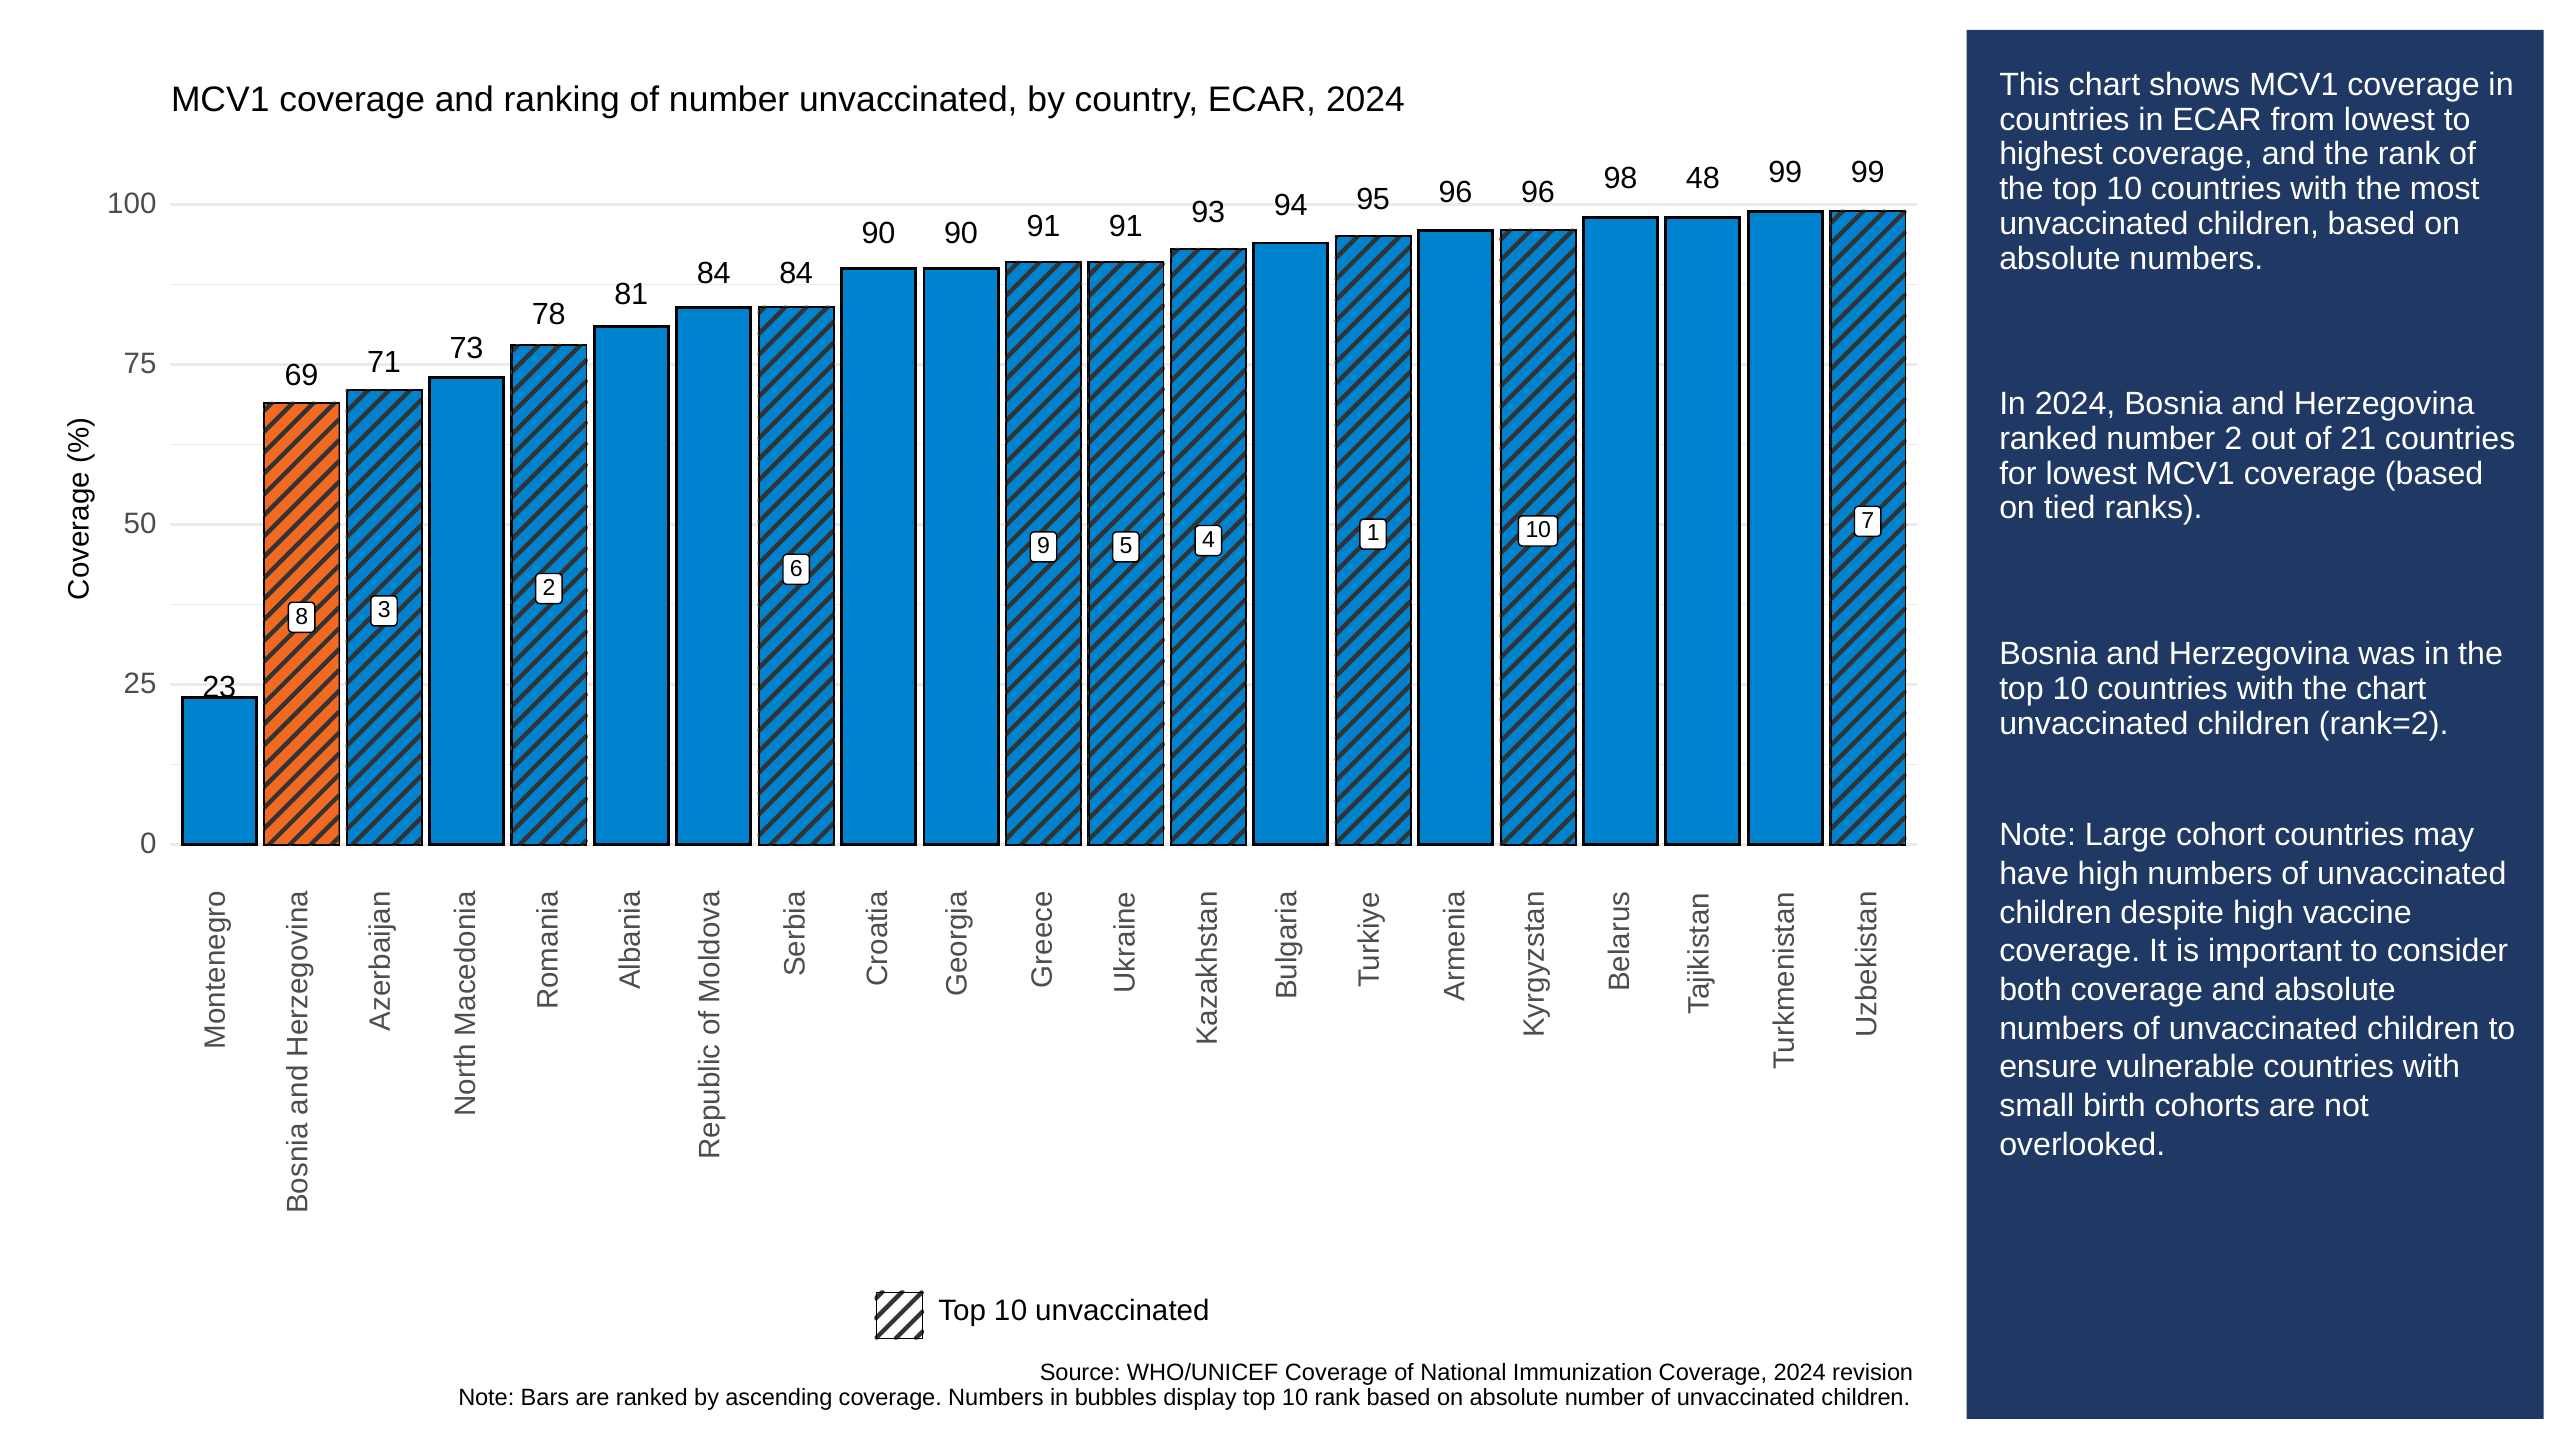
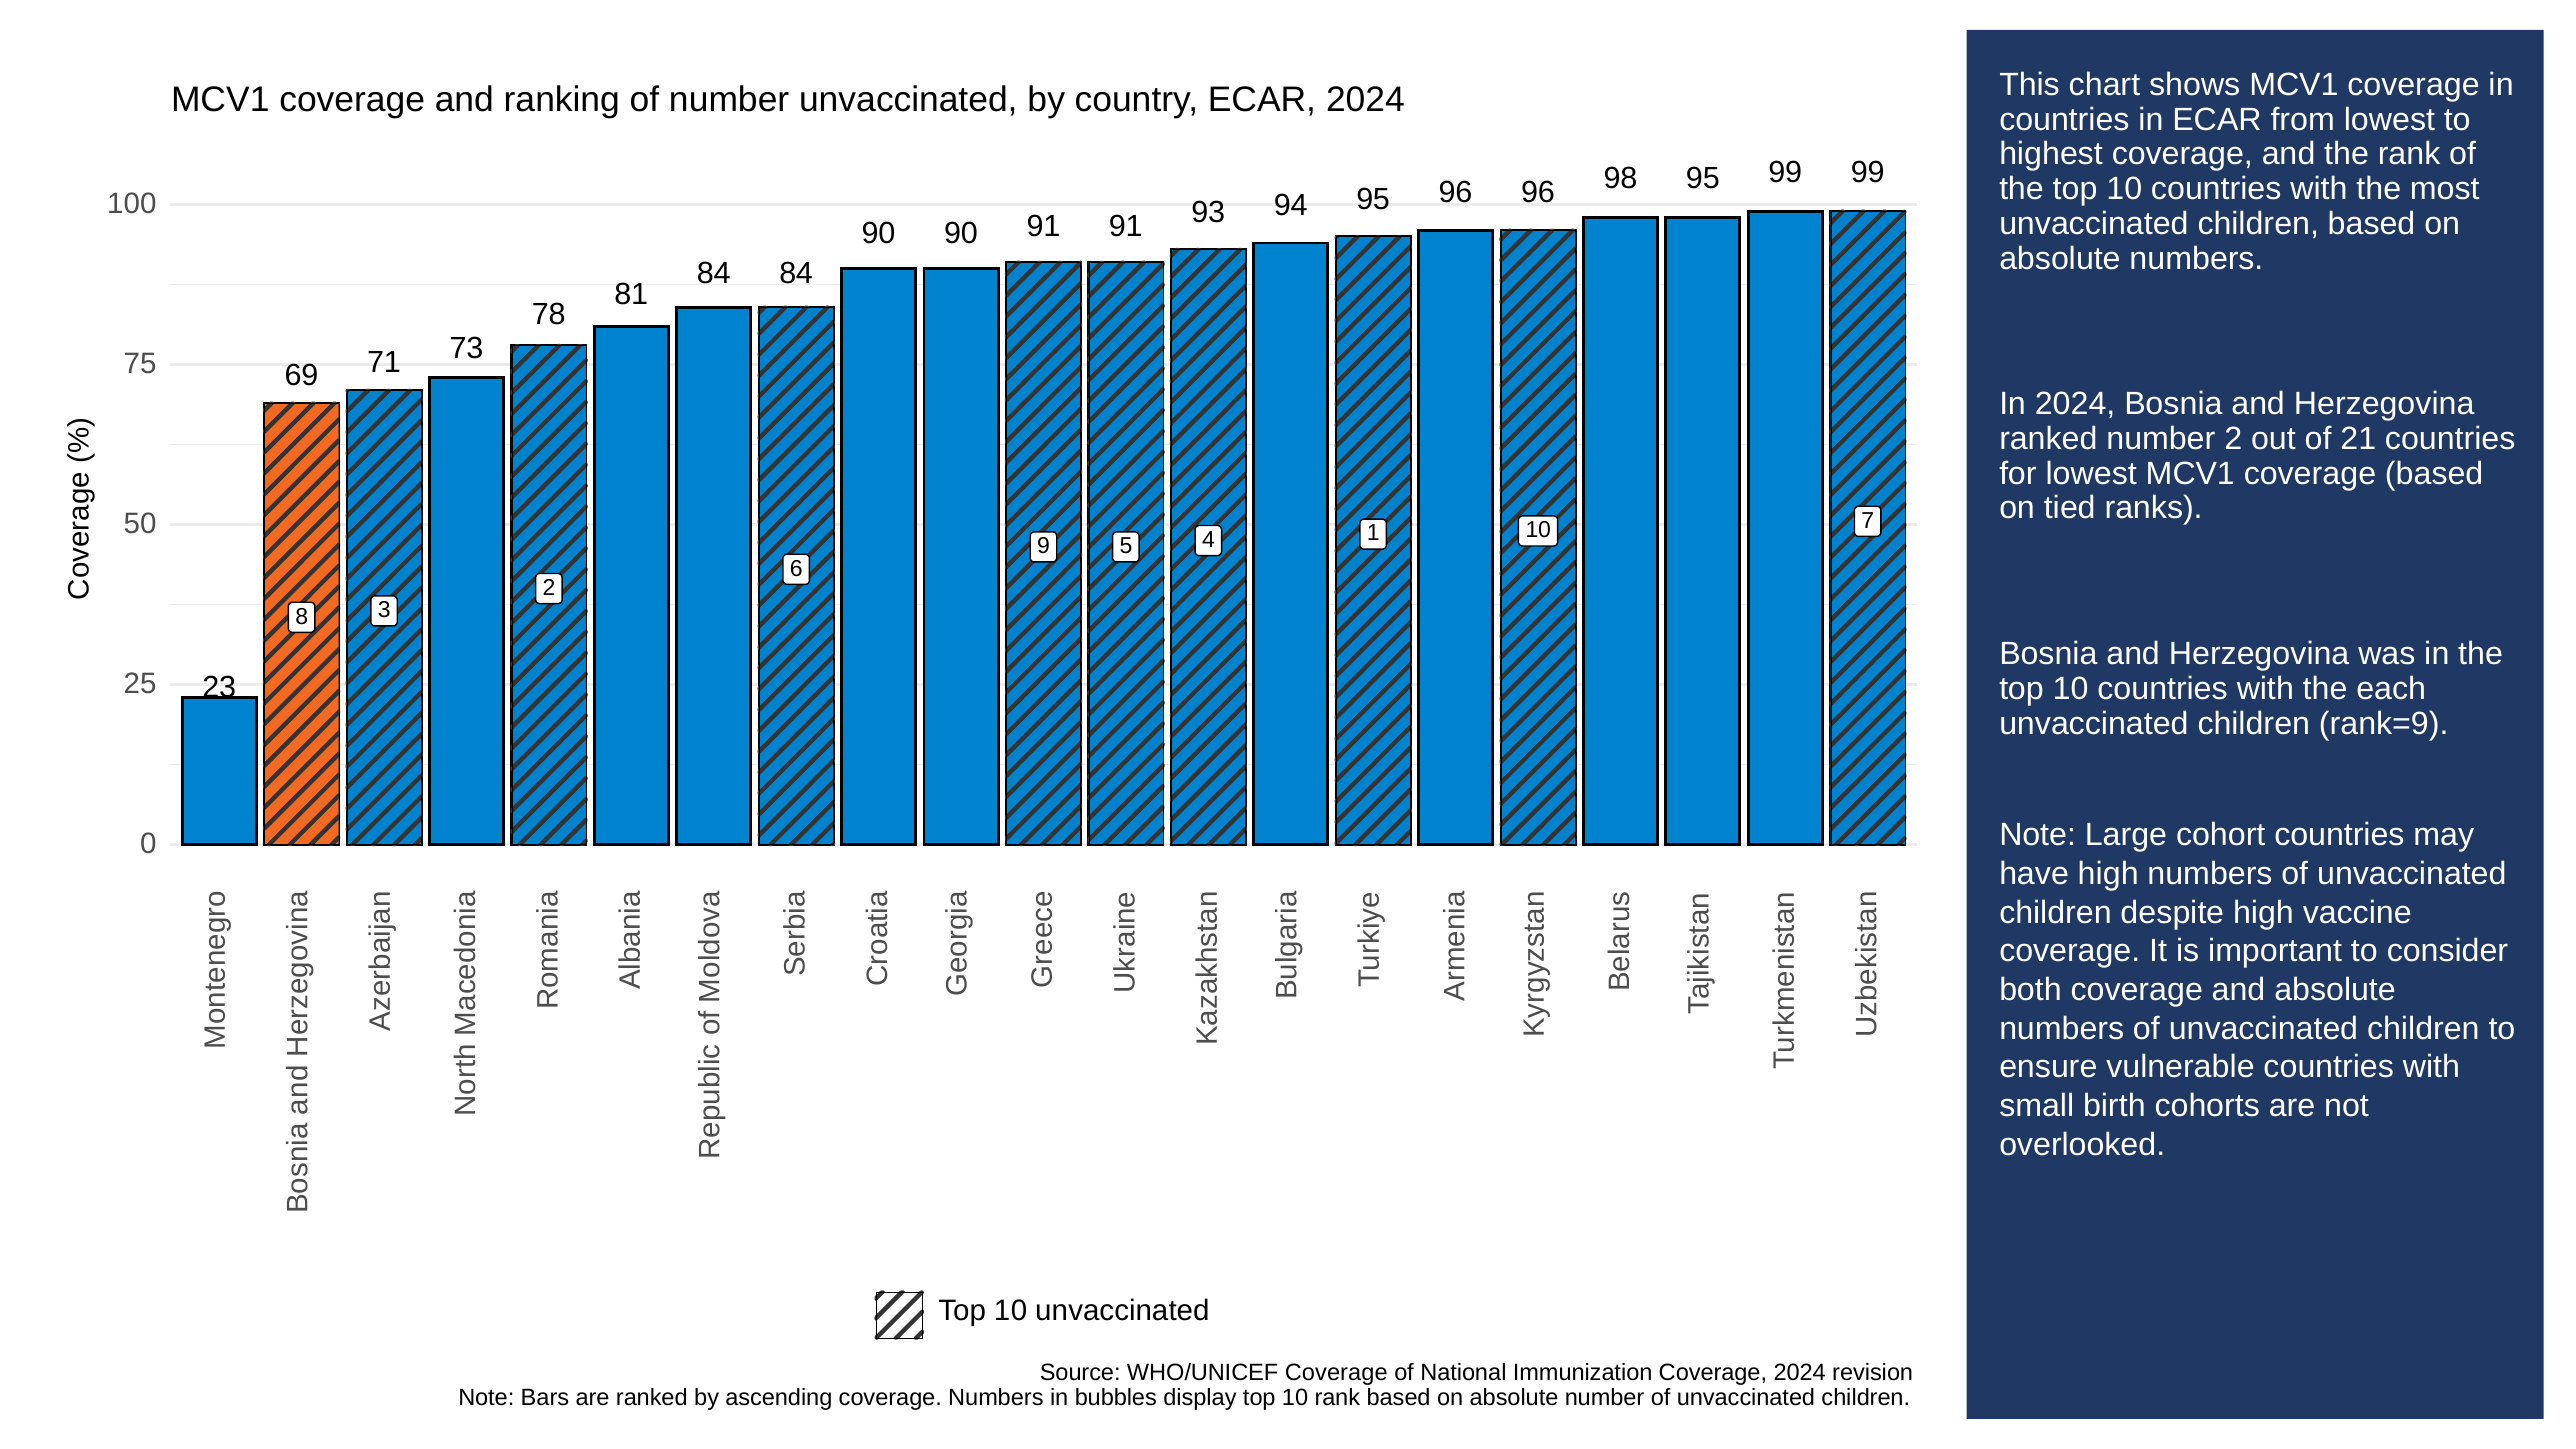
96 48: 48 -> 95 (1703, 179)
the chart: chart -> each (2391, 689)
rank=2: rank=2 -> rank=9 (2384, 723)
